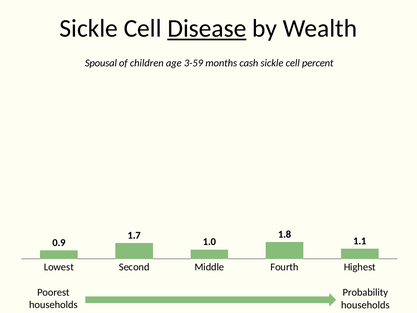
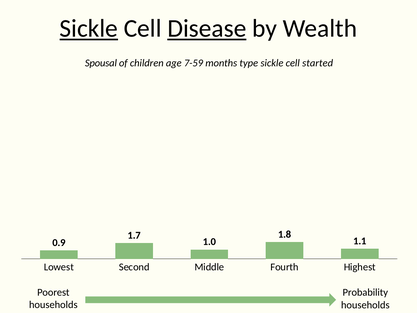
Sickle underline: none -> present (89, 28)
3-59: 3-59 -> 7-59 (194, 63)
cash: cash -> type (249, 63)
percent: percent -> started (318, 63)
